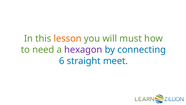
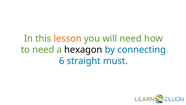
will must: must -> need (131, 38)
hexagon colour: purple -> black (83, 50)
meet: meet -> must (115, 61)
